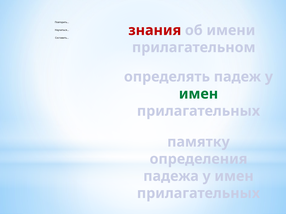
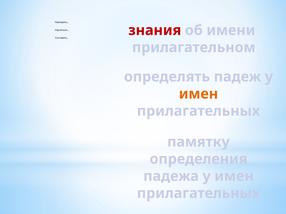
имен colour: green -> orange (198, 94)
